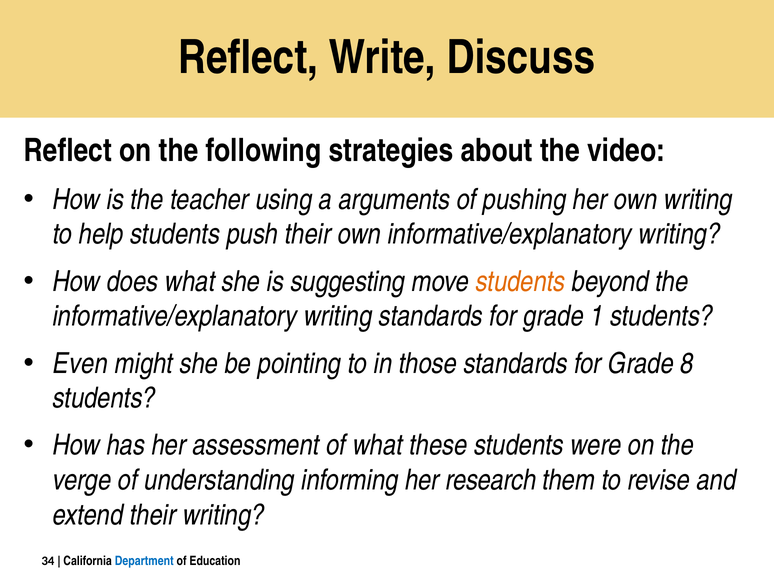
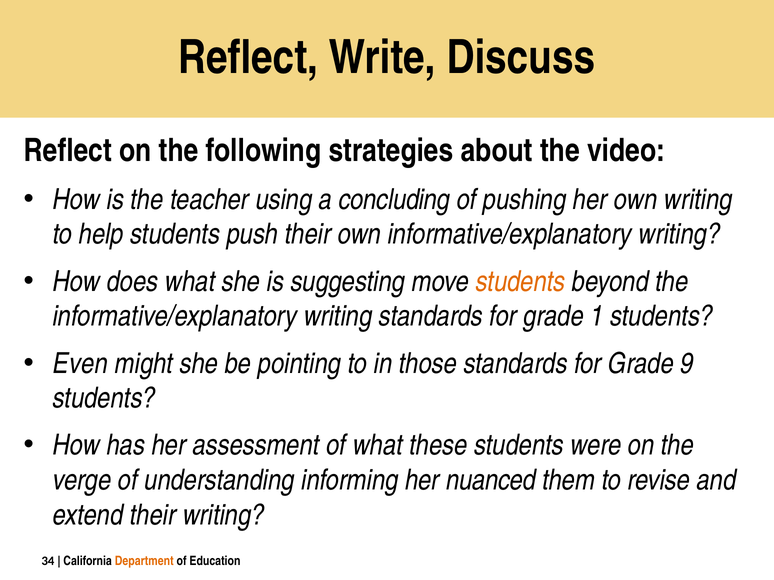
arguments: arguments -> concluding (395, 200)
8: 8 -> 9 (687, 364)
research: research -> nuanced (491, 481)
Department colour: blue -> orange (144, 562)
